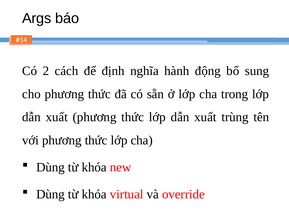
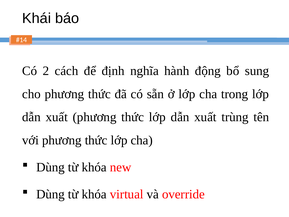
Args: Args -> Khái (37, 18)
